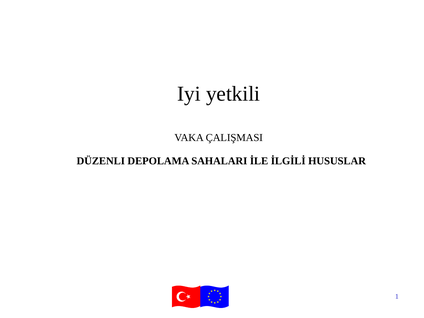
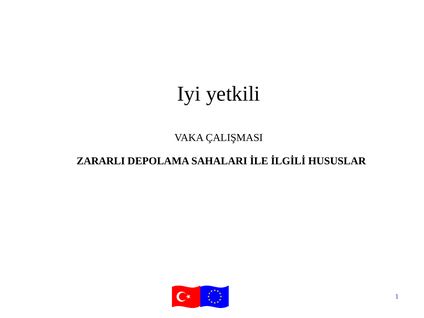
DÜZENLI: DÜZENLI -> ZARARLI (101, 161)
